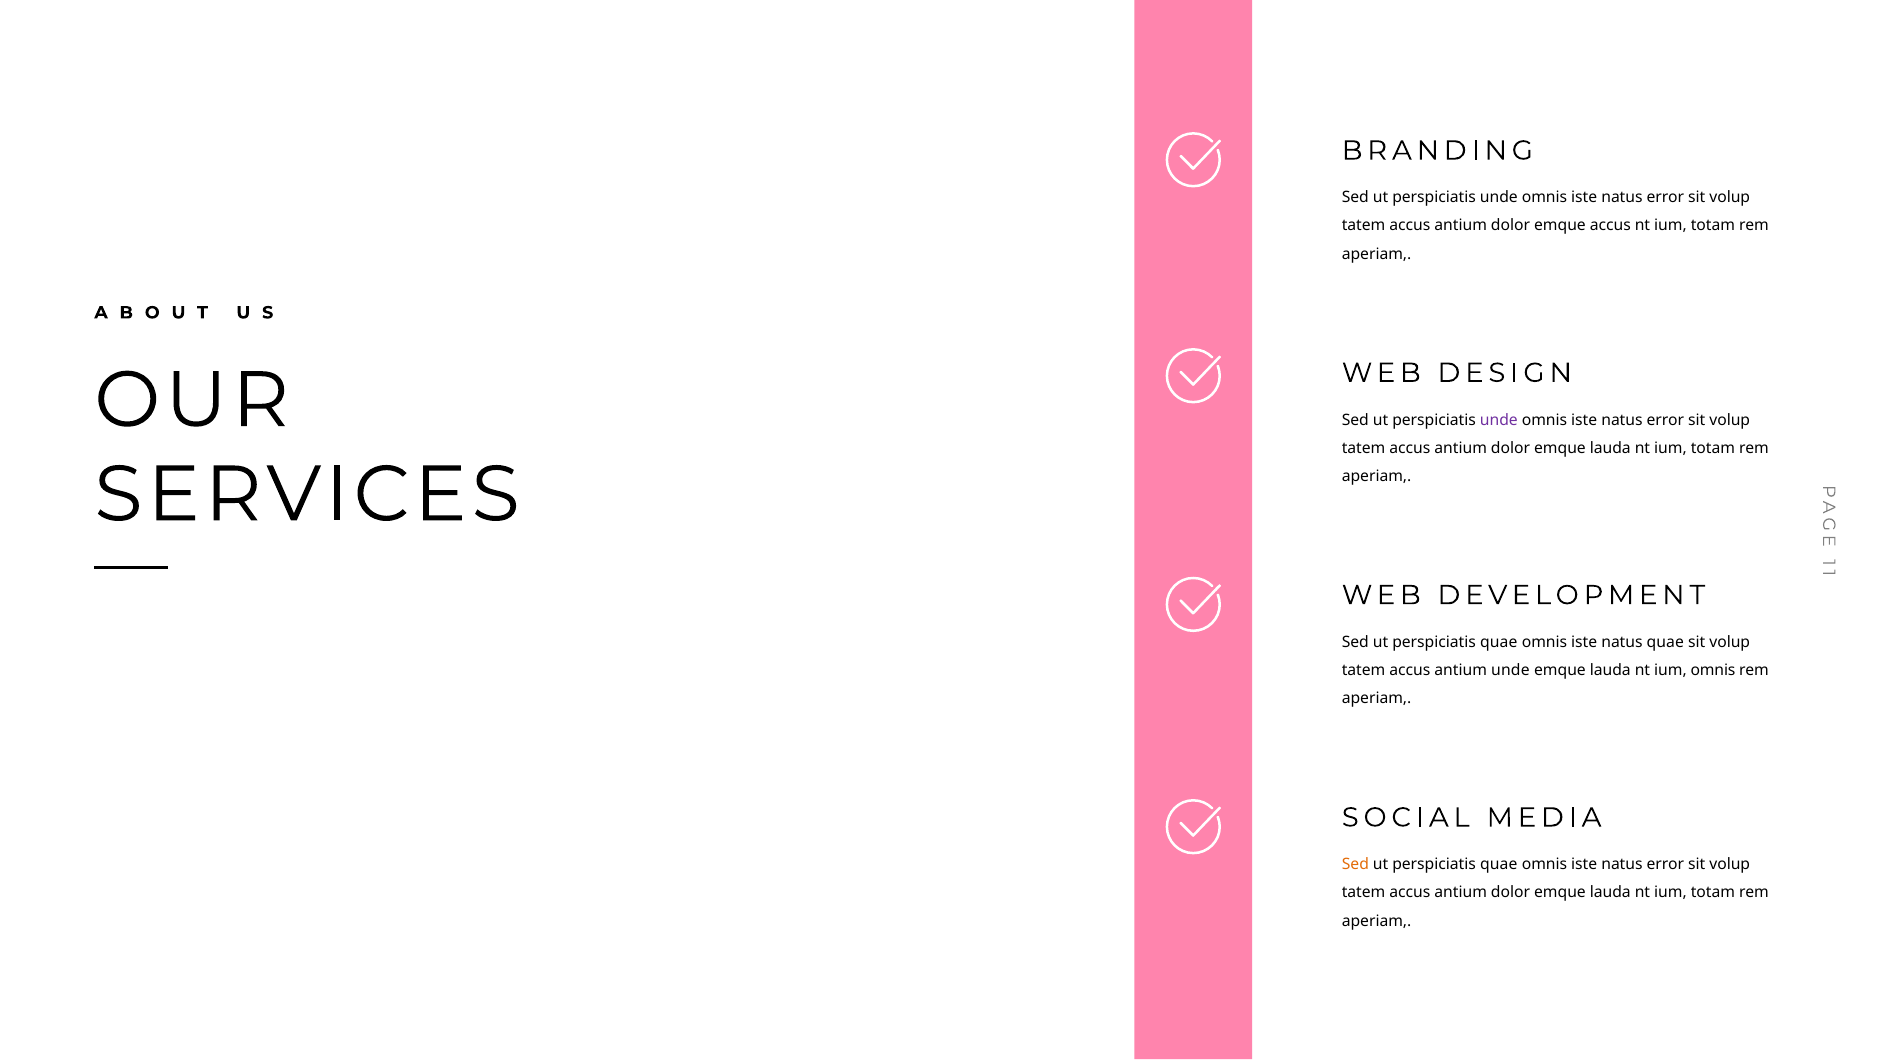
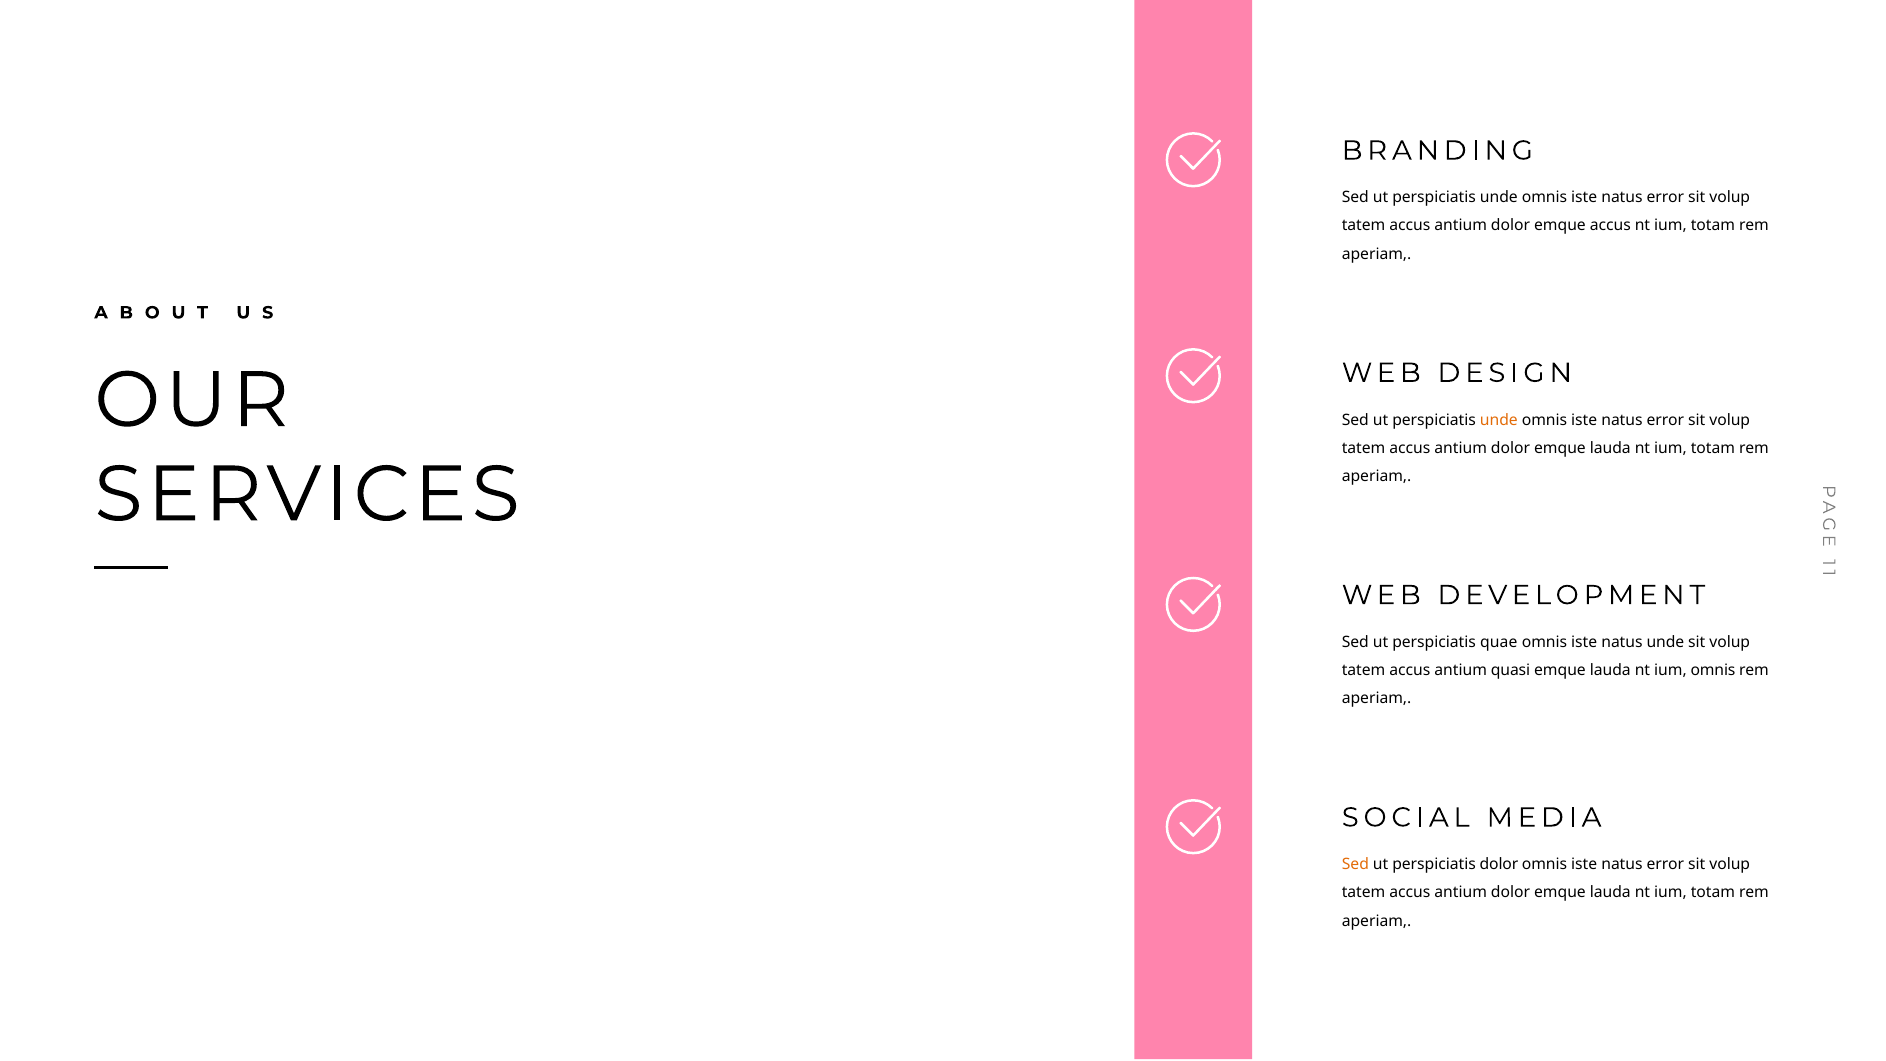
unde colour: purple -> orange (1499, 420)
natus quae: quae -> unde (1665, 642)
antium unde: unde -> quasi (1511, 670)
quae: quae -> dolor (1499, 864)
